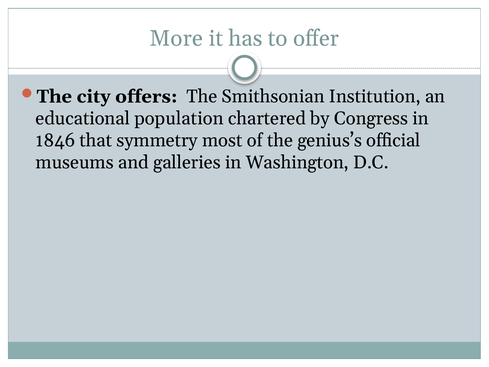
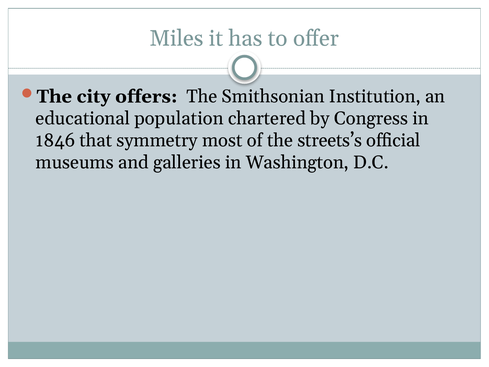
More: More -> Miles (176, 38)
genius’s: genius’s -> streets’s (330, 140)
